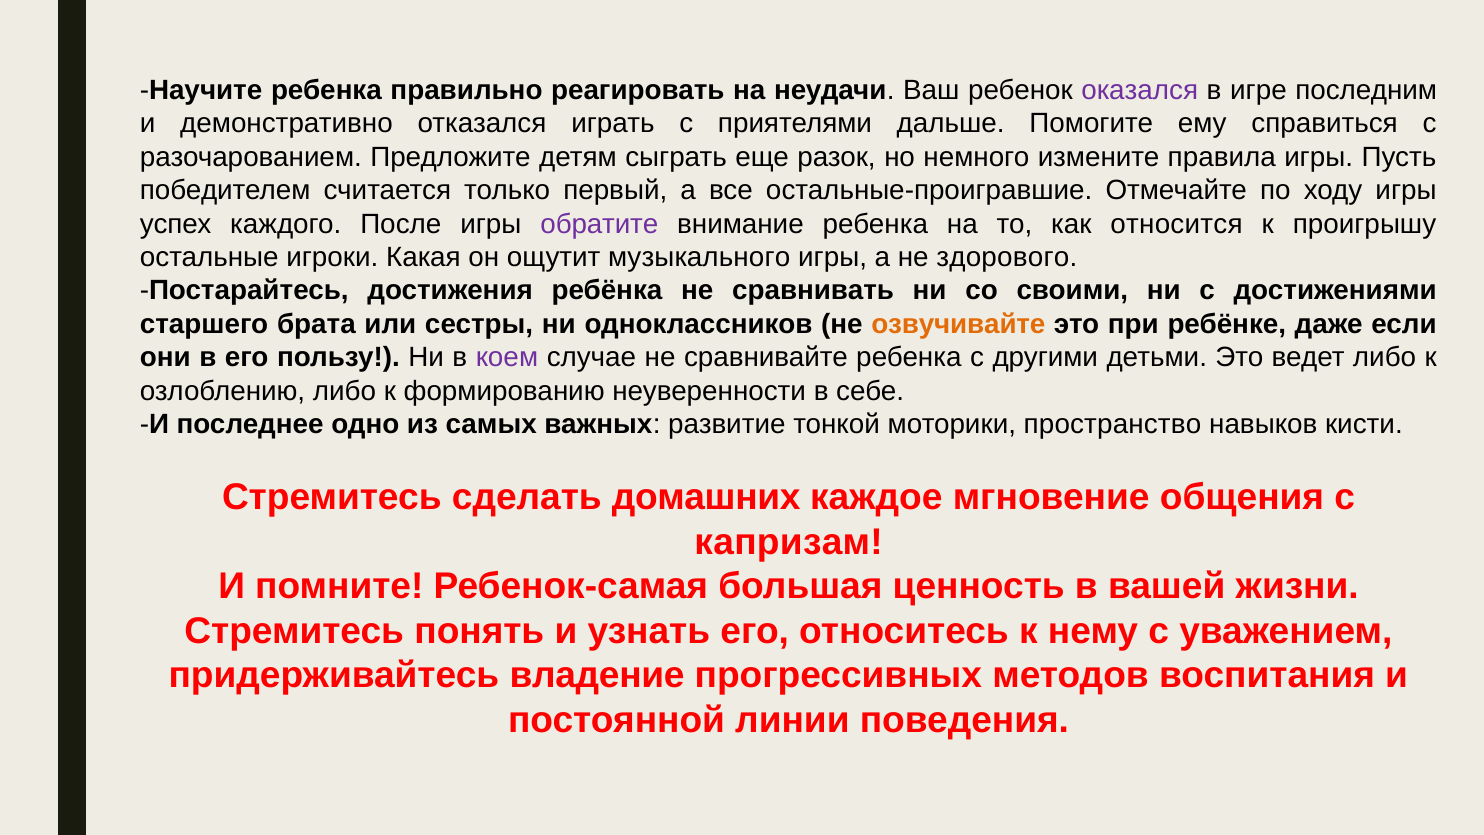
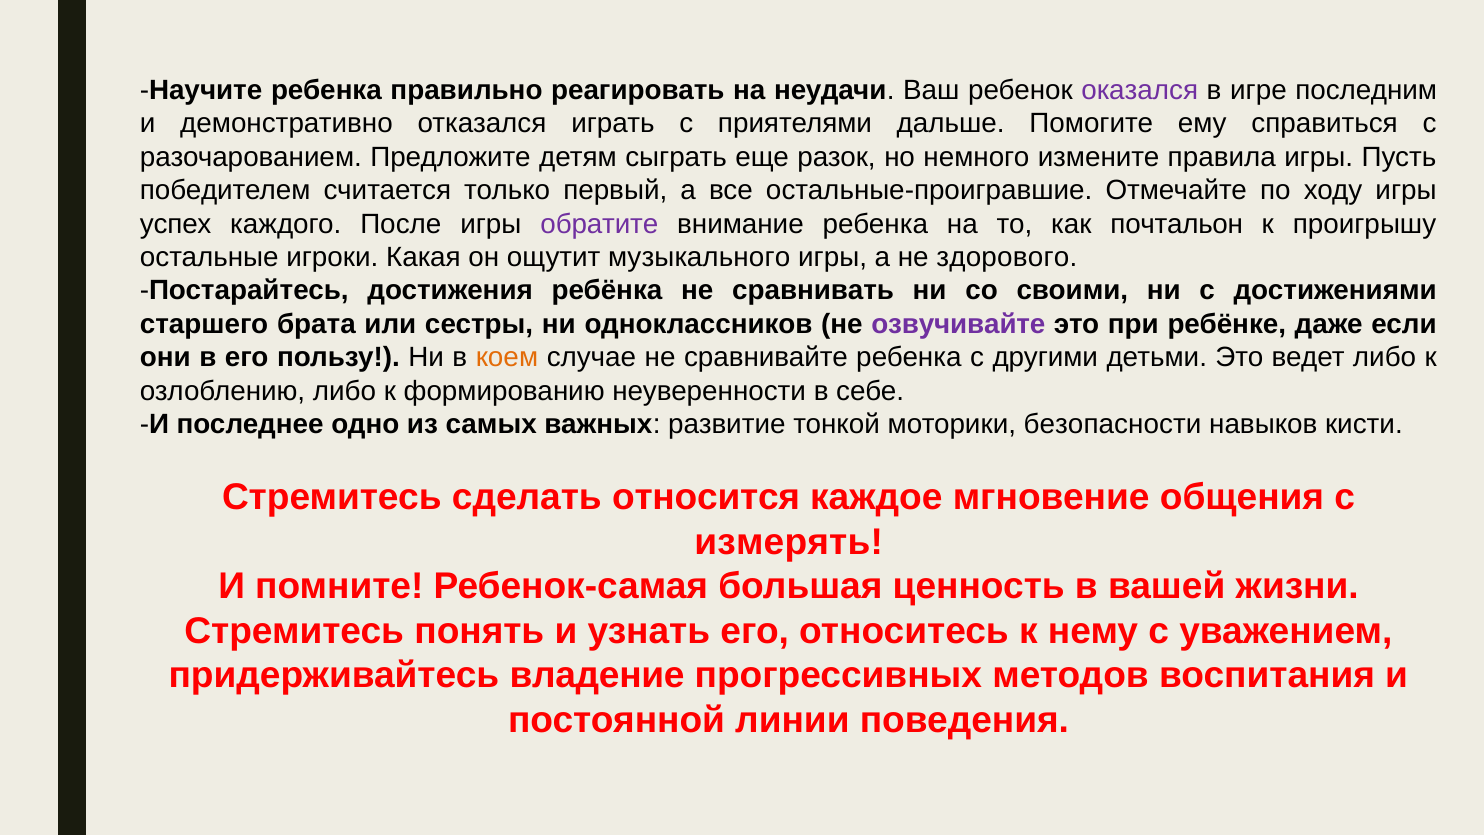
относится: относится -> почтальон (1177, 224)
озвучивайте colour: orange -> purple (958, 324)
коем colour: purple -> orange (507, 357)
пространство: пространство -> безопасности (1113, 424)
домашних: домашних -> относится (706, 497)
капризам: капризам -> измерять (789, 542)
